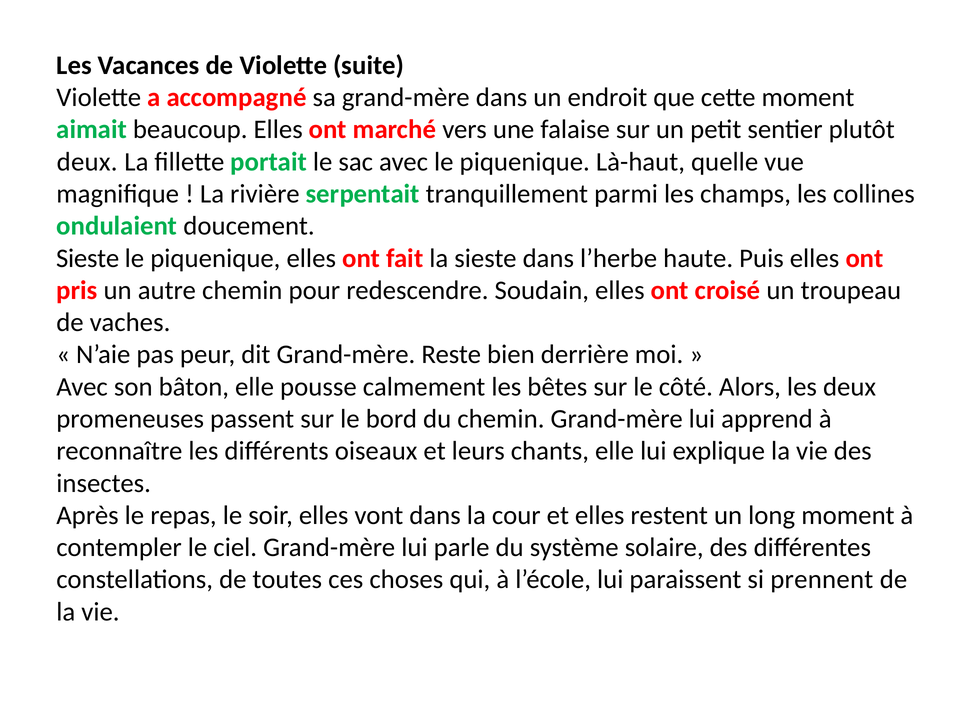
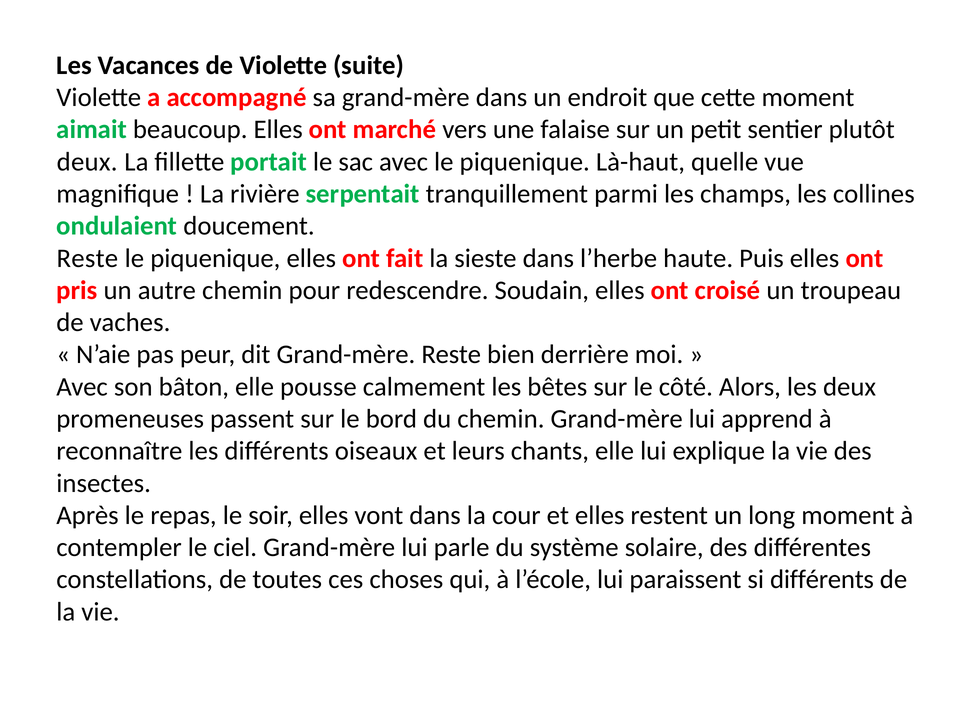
Sieste: Sieste -> Reste (87, 258)
si prennent: prennent -> différents (822, 580)
